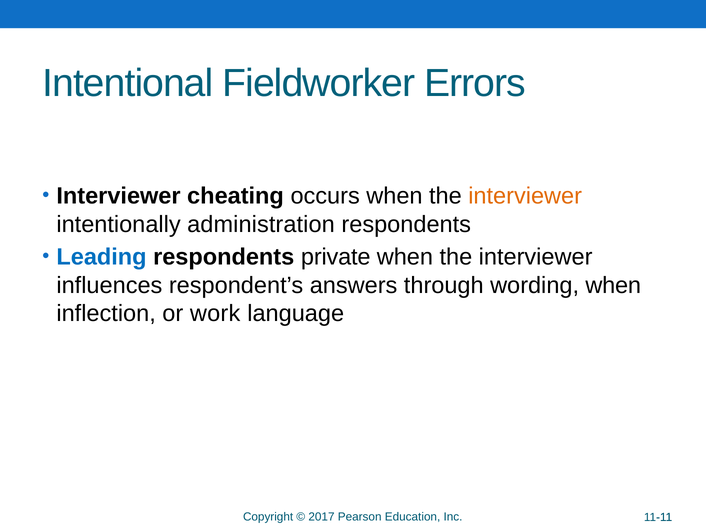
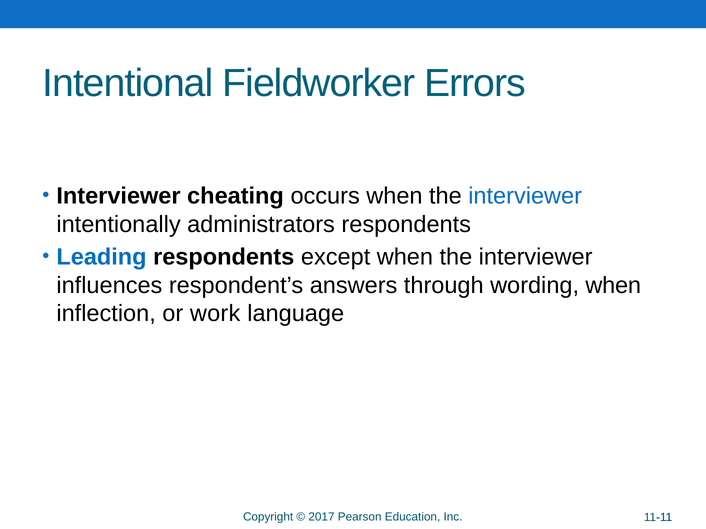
interviewer colour: orange -> blue (525, 196)
administration: administration -> administrators (261, 225)
private: private -> except (336, 257)
